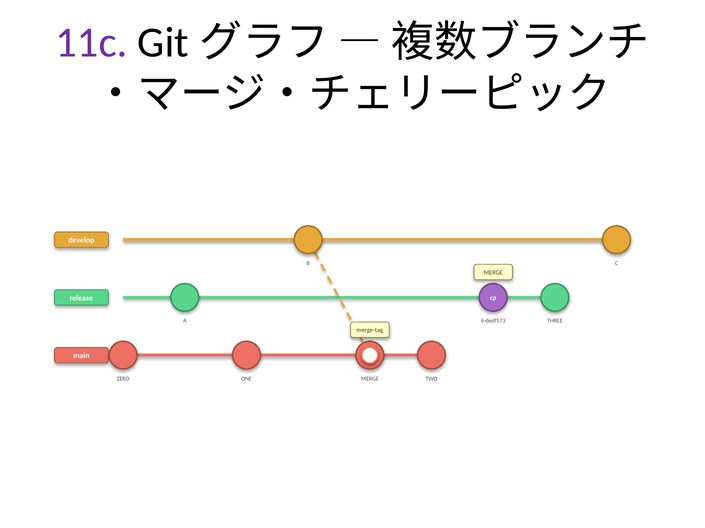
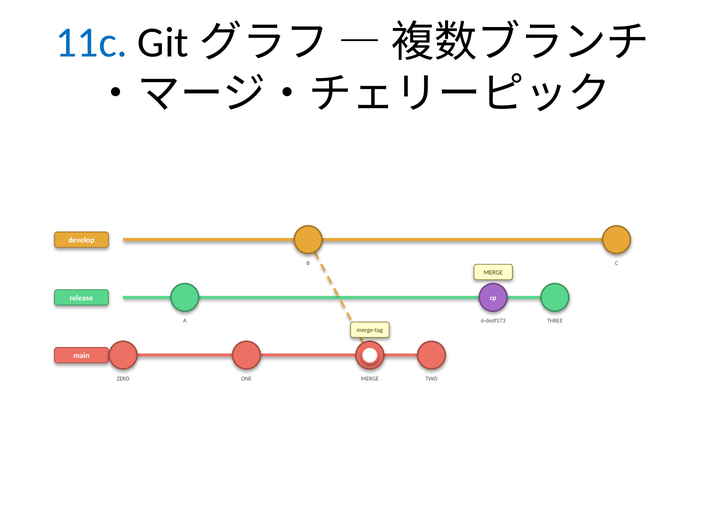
11c colour: purple -> blue (91, 42)
